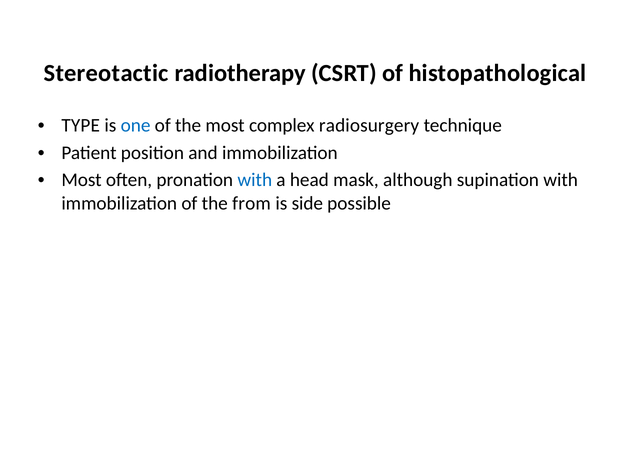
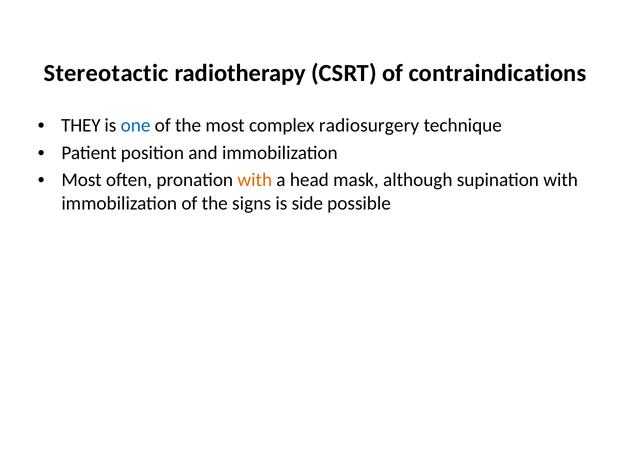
histopathological: histopathological -> contraindications (498, 73)
TYPE: TYPE -> THEY (81, 125)
with colour: blue -> orange (255, 180)
from: from -> signs (252, 203)
